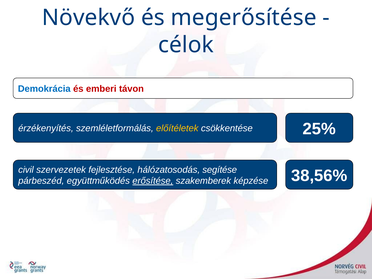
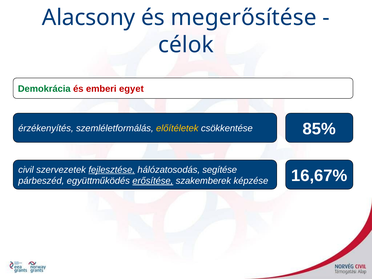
Növekvő: Növekvő -> Alacsony (89, 18)
Demokrácia colour: blue -> green (44, 89)
távon: távon -> egyet (131, 89)
25%: 25% -> 85% (319, 129)
fejlesztése underline: none -> present (112, 170)
38,56%: 38,56% -> 16,67% (319, 176)
